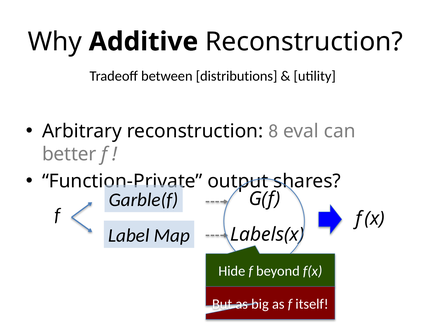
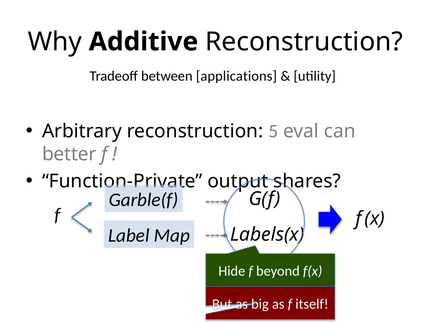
distributions: distributions -> applications (236, 76)
8: 8 -> 5 (273, 131)
